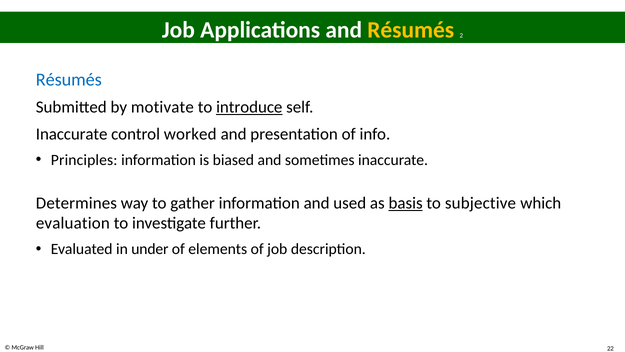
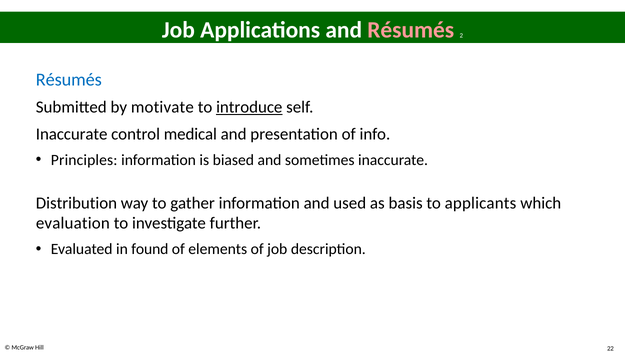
Résumés colour: yellow -> pink (411, 30)
worked: worked -> medical (190, 134)
Determines: Determines -> Distribution (76, 203)
basis underline: present -> none (406, 203)
subjective: subjective -> applicants (480, 203)
under: under -> found (150, 249)
